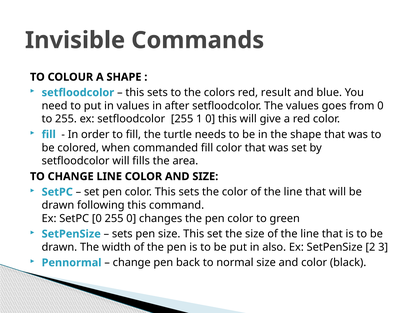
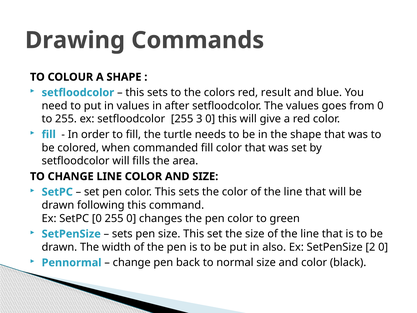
Invisible: Invisible -> Drawing (75, 40)
1: 1 -> 3 (199, 119)
2 3: 3 -> 0 (383, 247)
